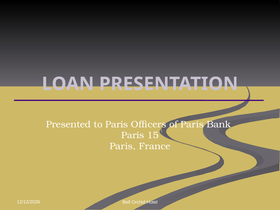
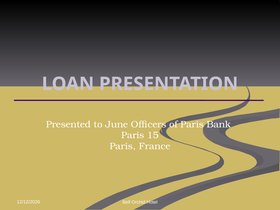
to Paris: Paris -> June (117, 124)
